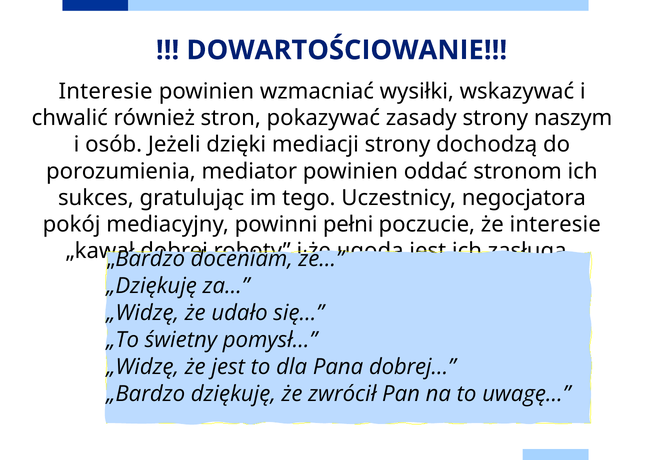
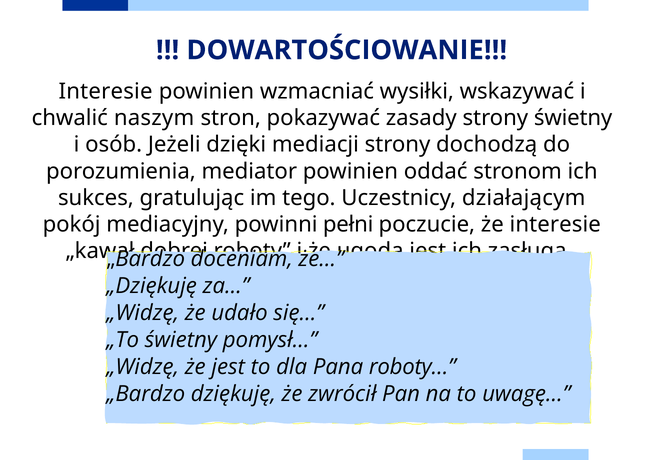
również: również -> naszym (154, 118)
strony naszym: naszym -> świetny (573, 118)
negocjatora: negocjatora -> działającym (524, 198)
dobrej…: dobrej… -> roboty… (412, 367)
